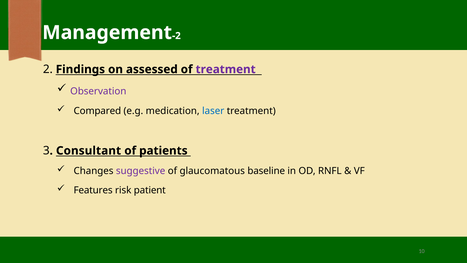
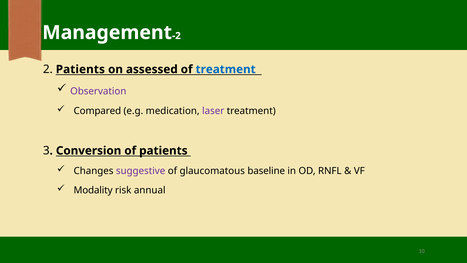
2 Findings: Findings -> Patients (80, 69)
treatment colour: purple -> blue (226, 69)
laser colour: blue -> purple (213, 111)
Consultant: Consultant -> Conversion (89, 151)
Features: Features -> Modality (93, 190)
patient: patient -> annual (150, 190)
